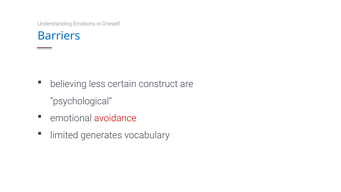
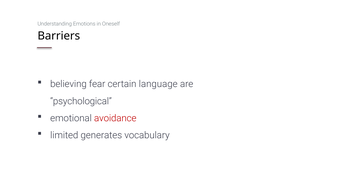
Barriers colour: blue -> black (59, 36)
less: less -> fear (97, 84)
construct: construct -> language (158, 84)
